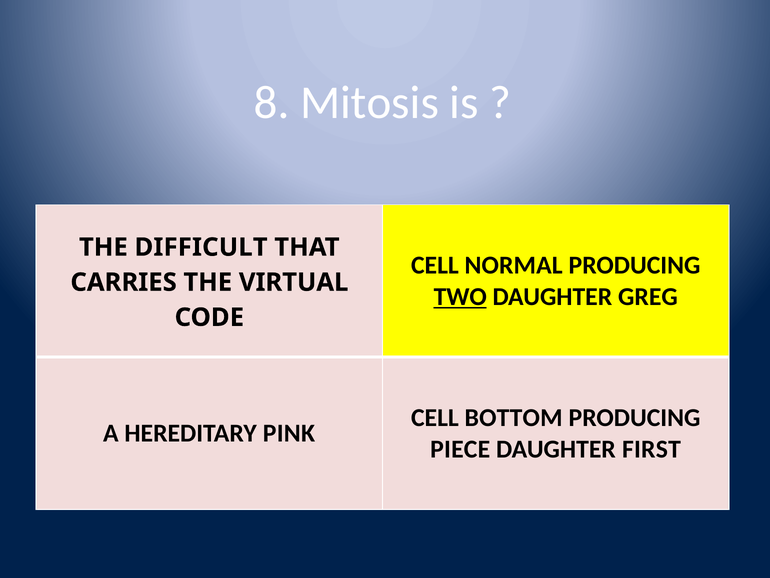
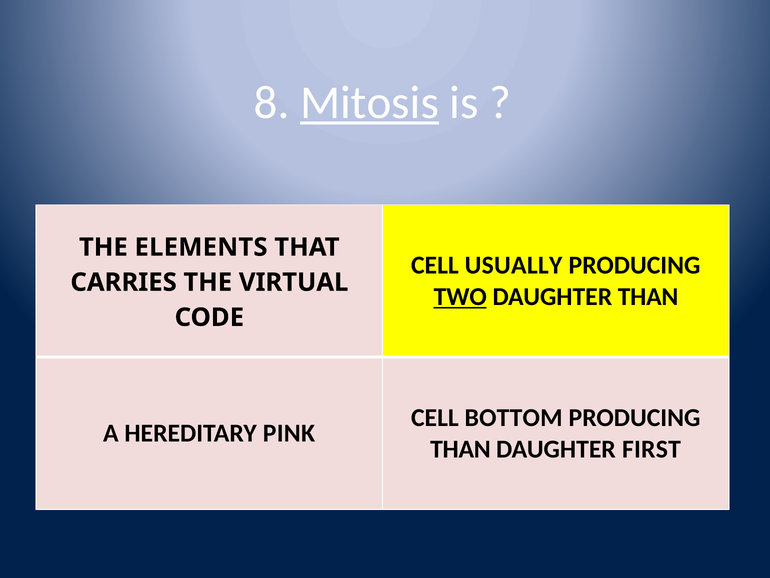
Mitosis underline: none -> present (369, 103)
DIFFICULT: DIFFICULT -> ELEMENTS (201, 247)
NORMAL: NORMAL -> USUALLY (514, 265)
DAUGHTER GREG: GREG -> THAN (648, 297)
PIECE: PIECE -> THAN (460, 449)
